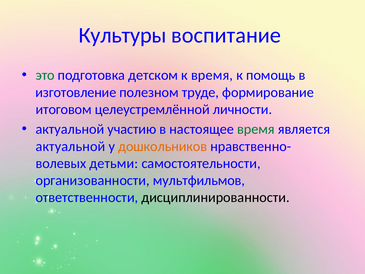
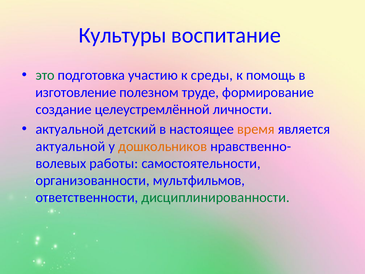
детском: детском -> участию (153, 75)
к время: время -> среды (212, 75)
итоговом: итоговом -> создание (64, 109)
участию: участию -> детский (132, 129)
время colour: green -> orange (256, 129)
детьми: детьми -> работы (114, 163)
дисциплинированности colour: black -> green (216, 197)
